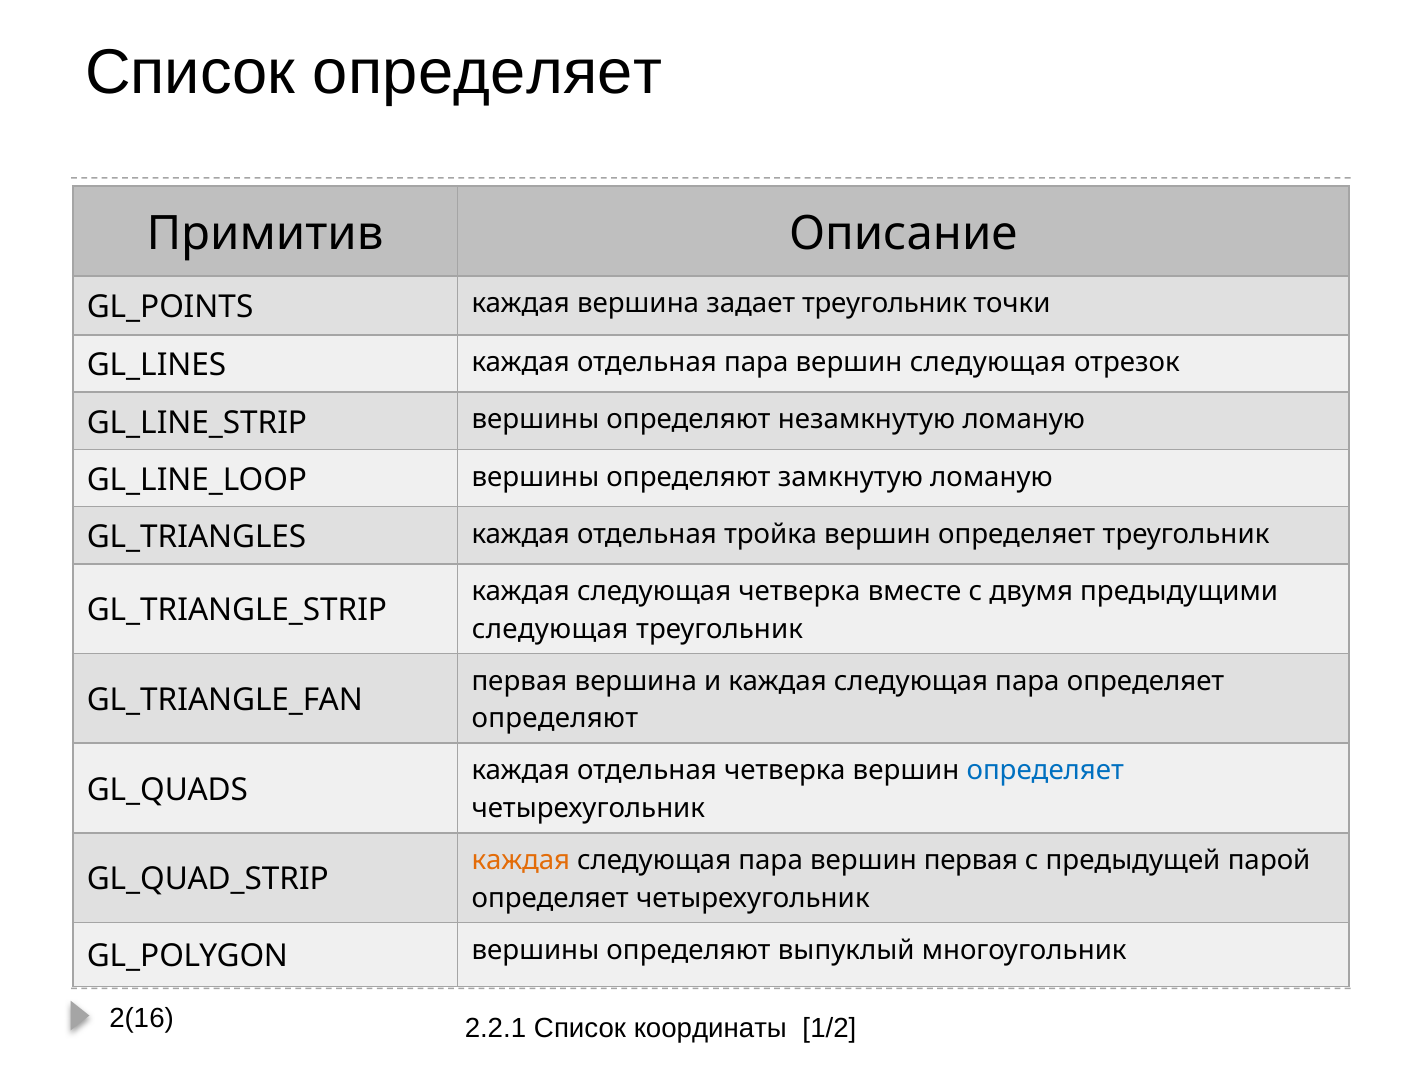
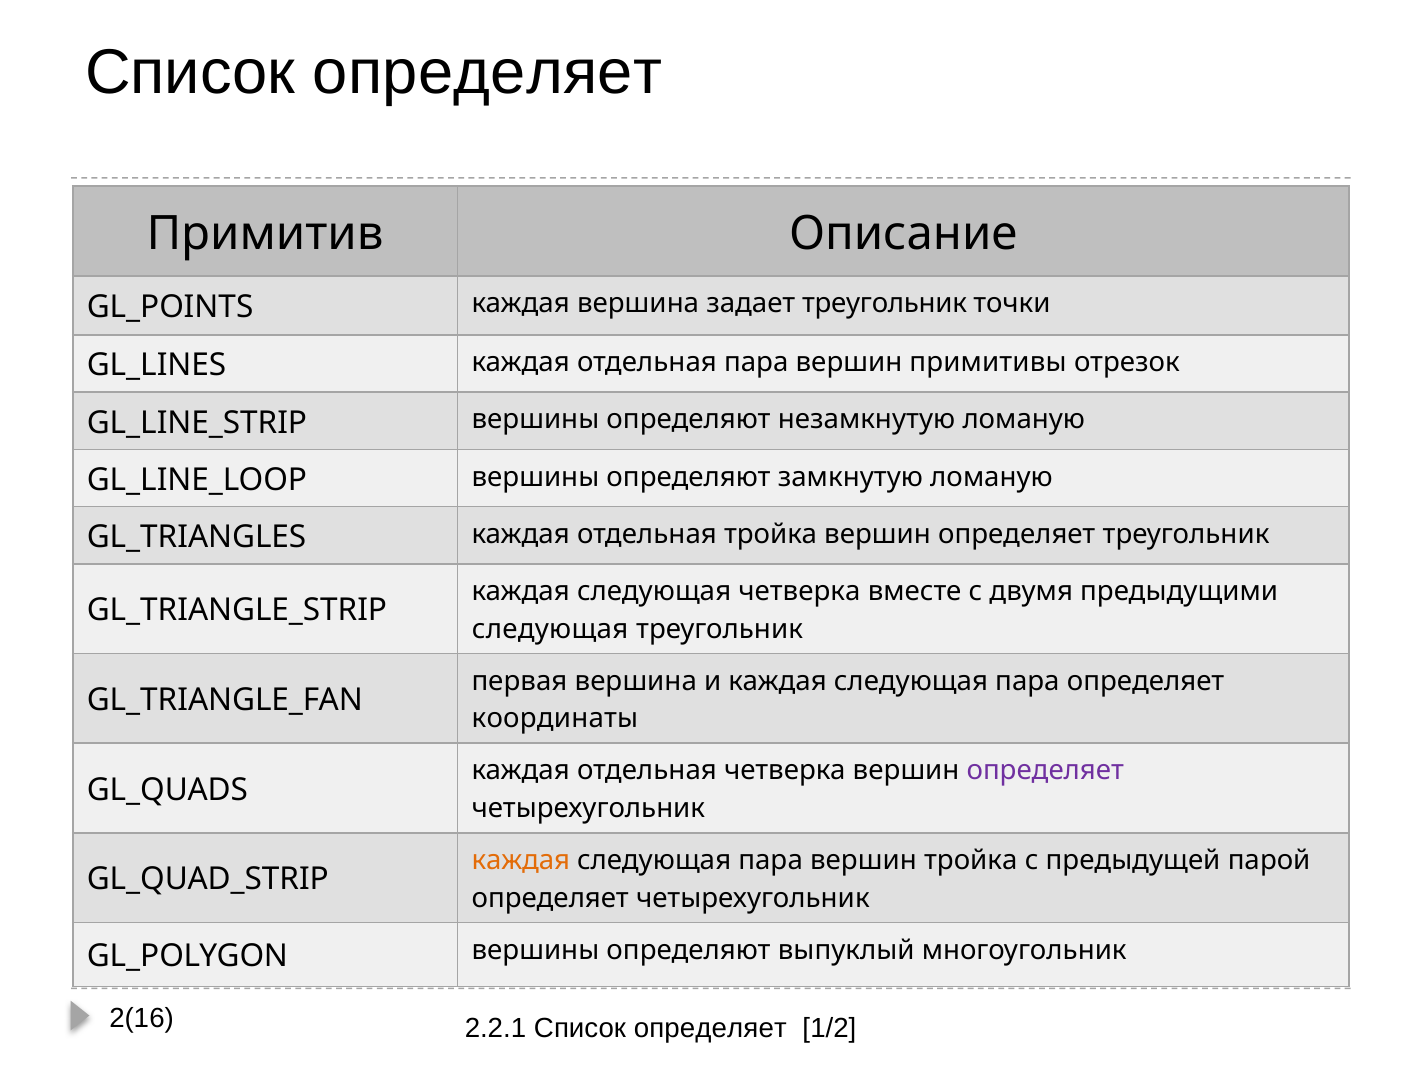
вершин следующая: следующая -> примитивы (988, 362)
определяют: определяют -> координаты (555, 718)
определяет colour: blue -> purple (1045, 770)
вершин первая: первая -> тройка (971, 860)
2.2.1 Список координаты: координаты -> определяет (710, 1028)
